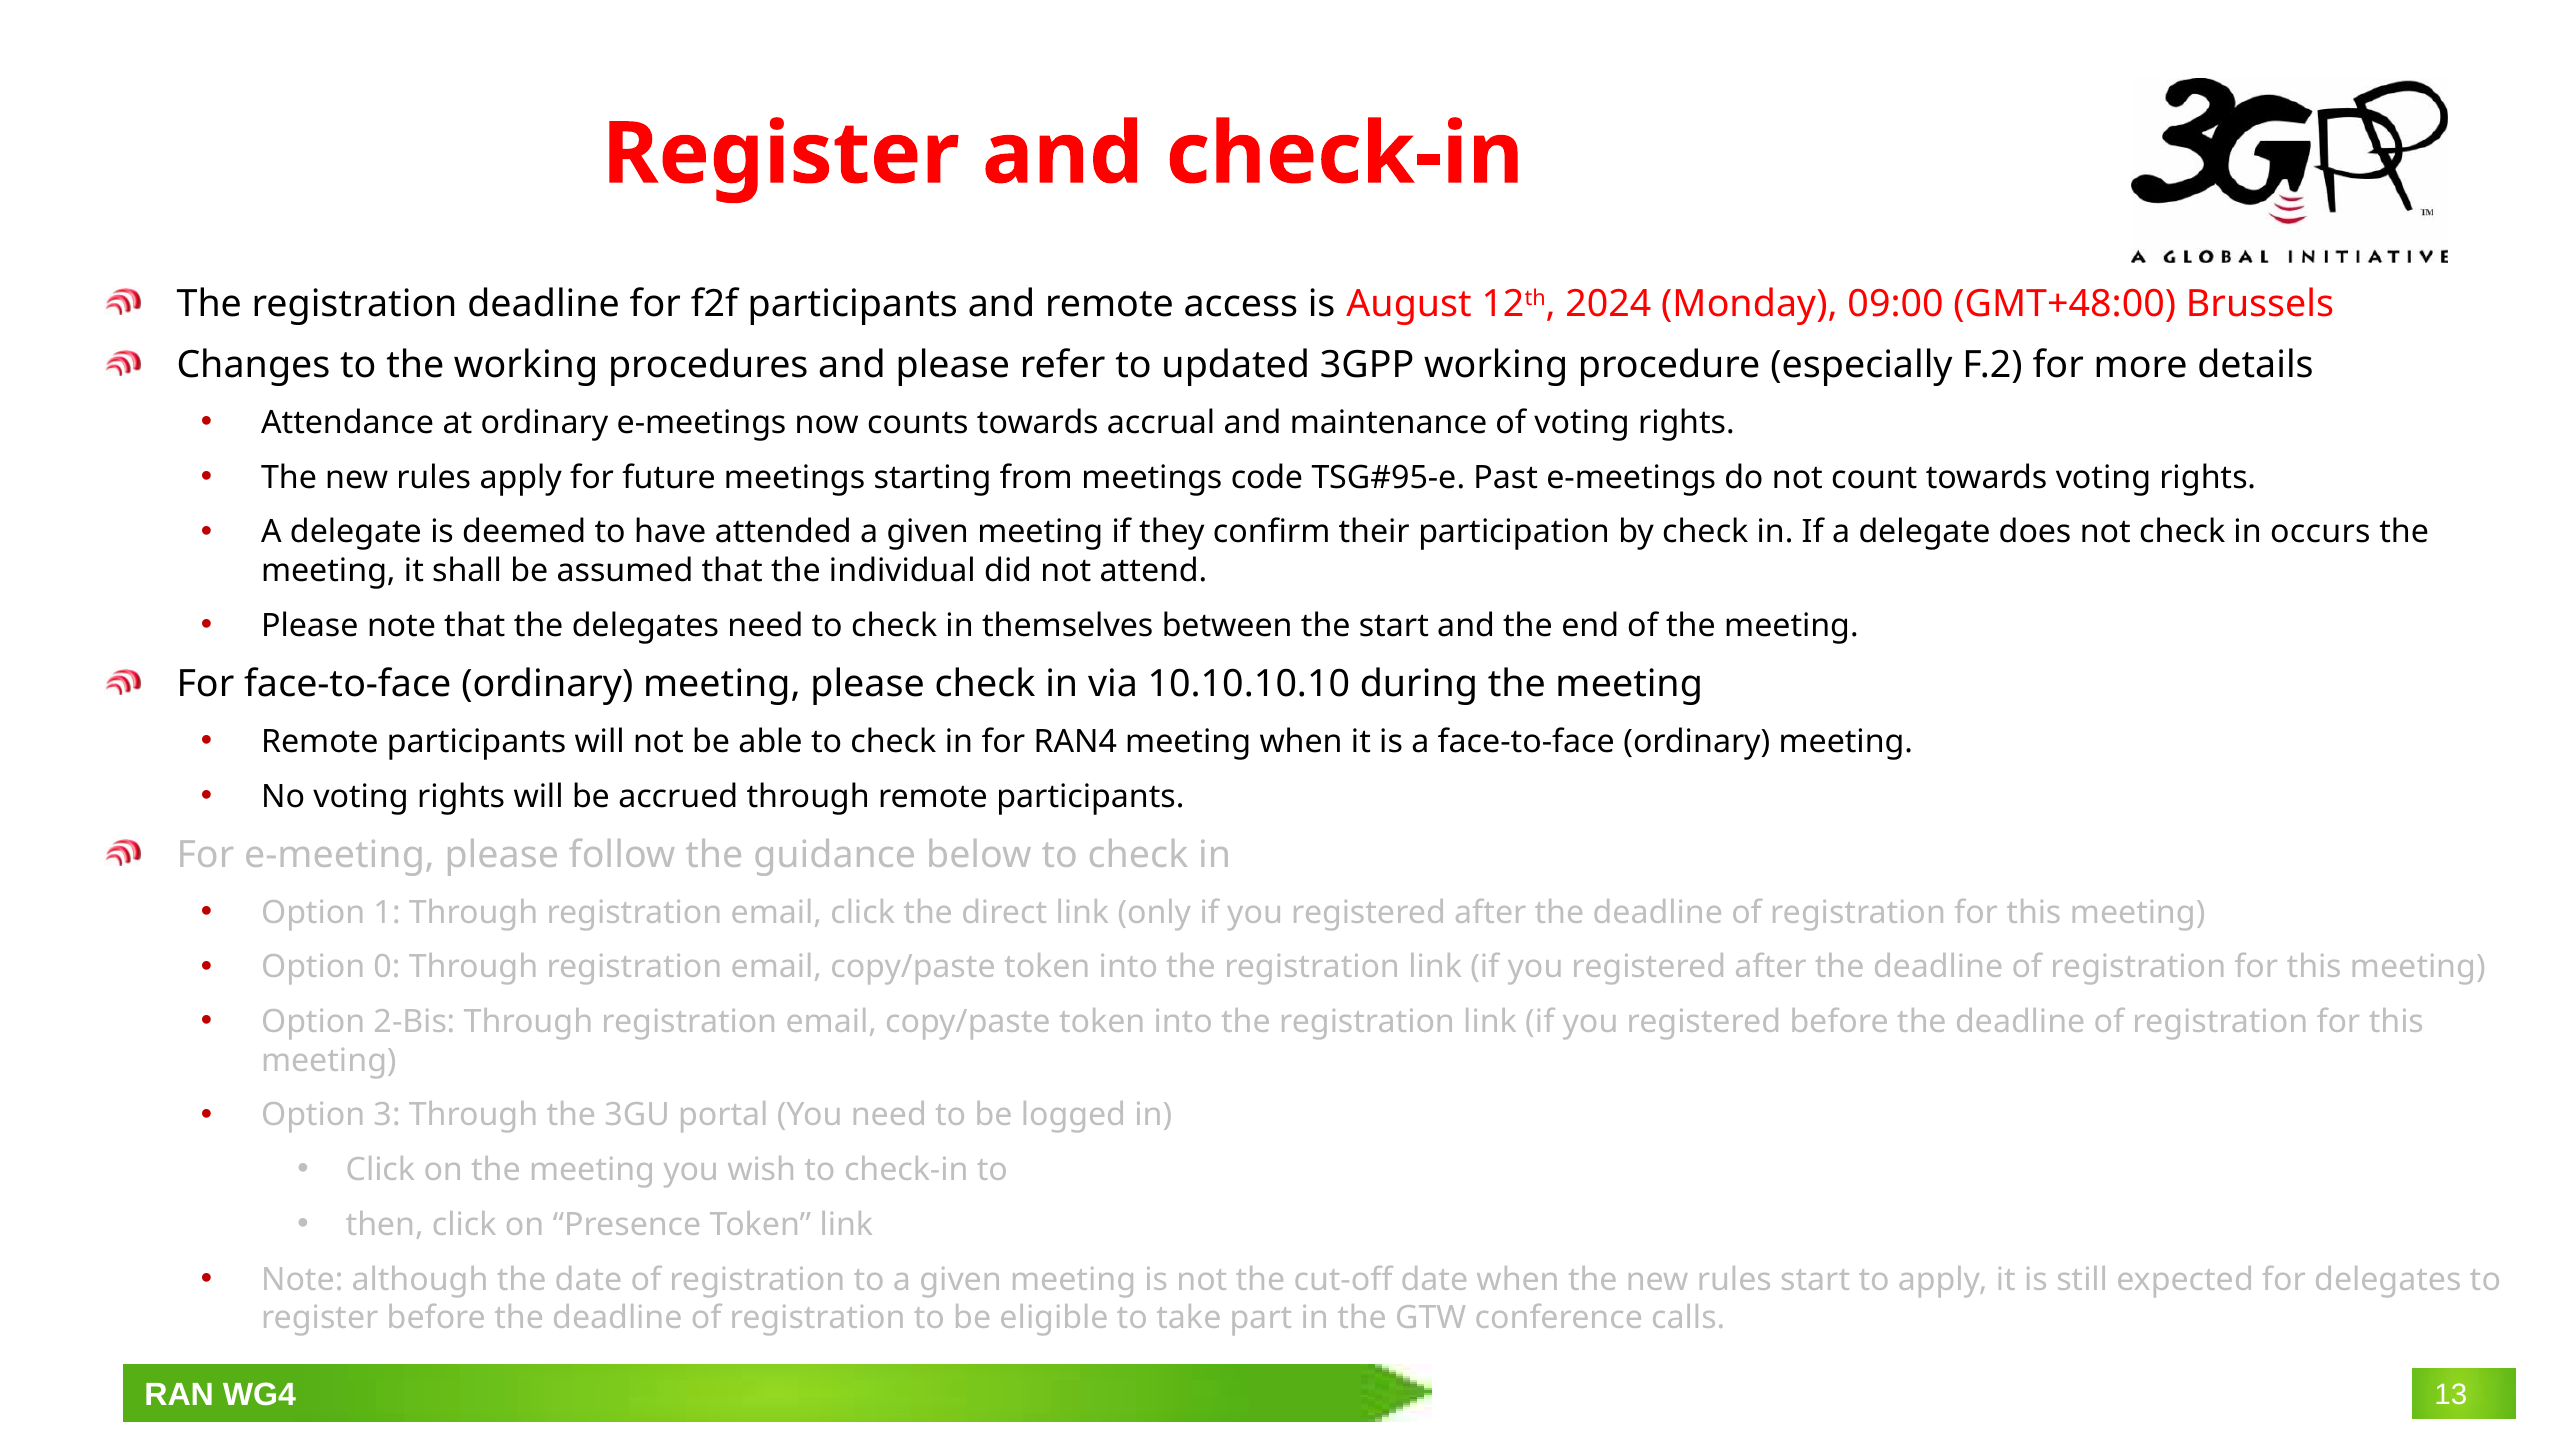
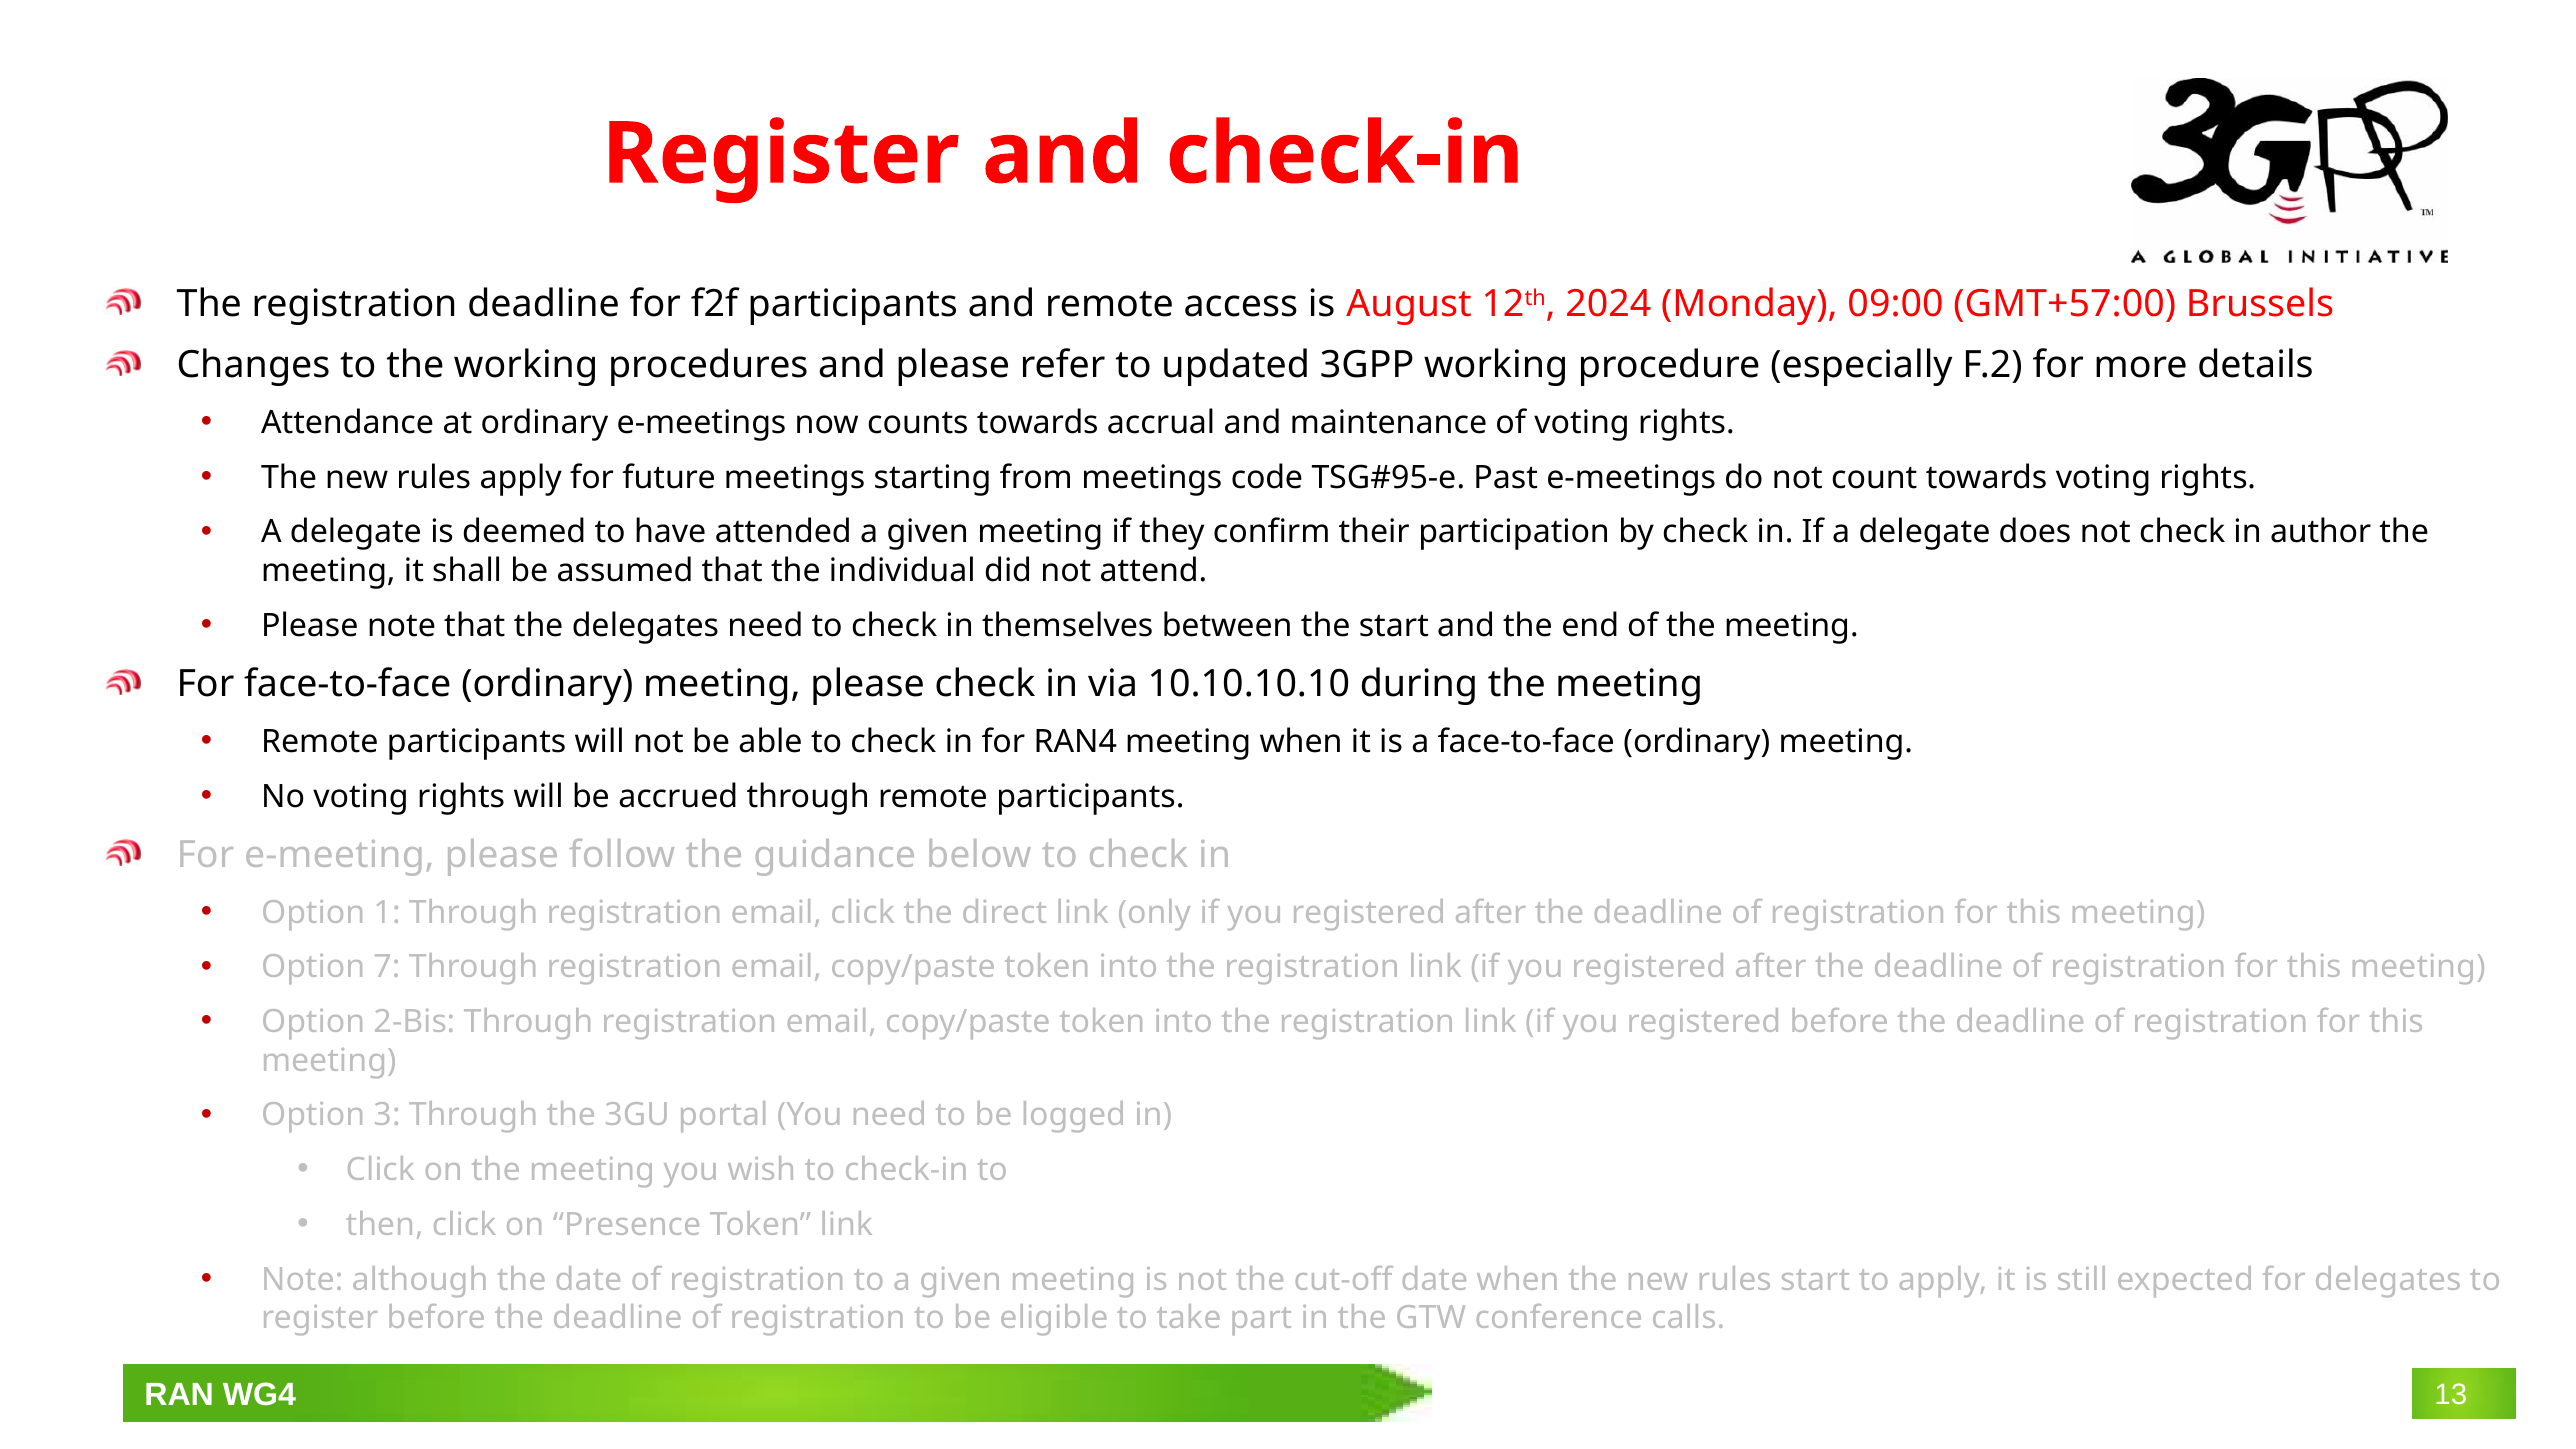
GMT+48:00: GMT+48:00 -> GMT+57:00 (2065, 304)
occurs: occurs -> author (2321, 532)
0: 0 -> 7 (387, 967)
